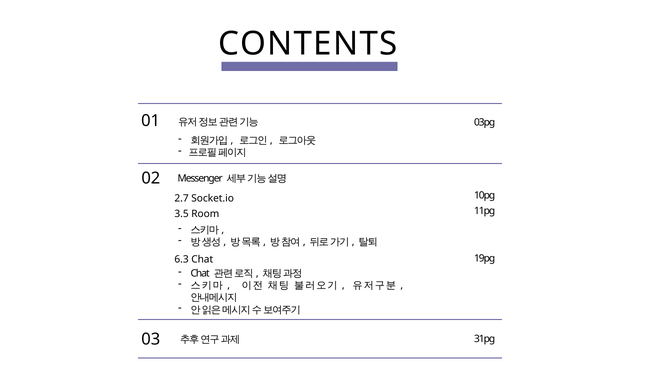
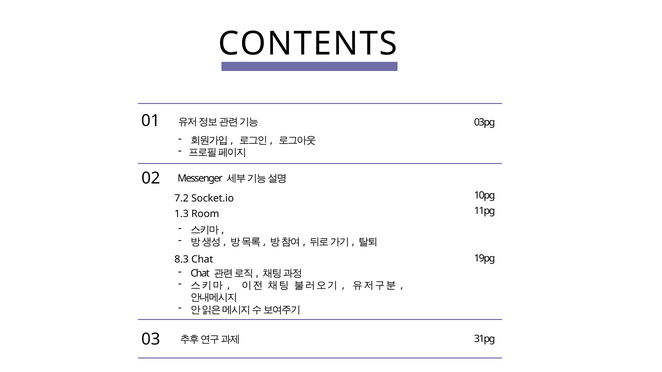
2.7: 2.7 -> 7.2 (182, 199)
3.5: 3.5 -> 1.3 (182, 214)
6.3: 6.3 -> 8.3 (182, 260)
